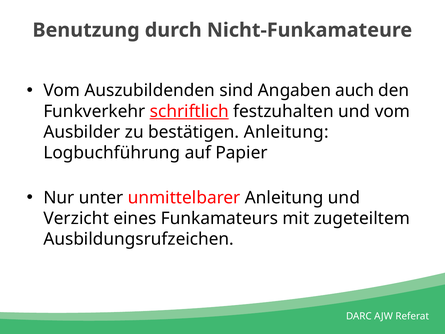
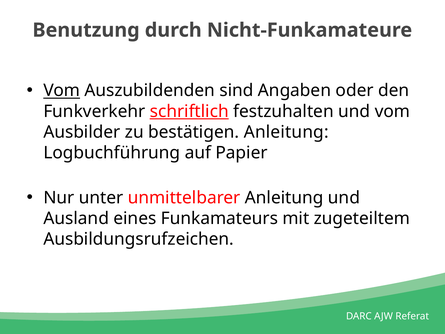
Vom underline: none -> present (62, 91)
auch: auch -> oder (355, 91)
Verzicht: Verzicht -> Ausland (76, 218)
